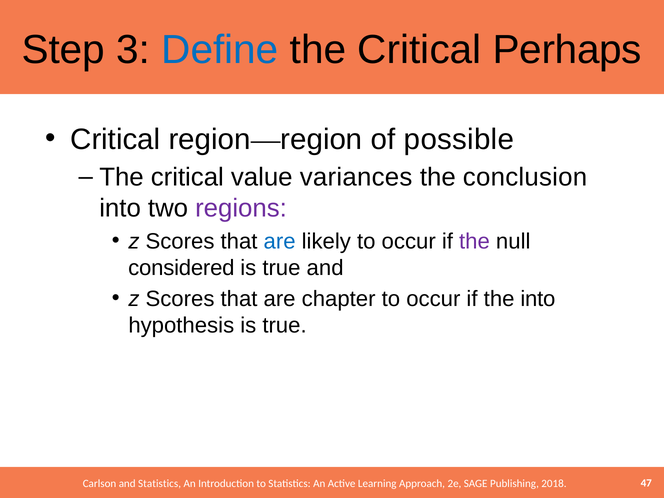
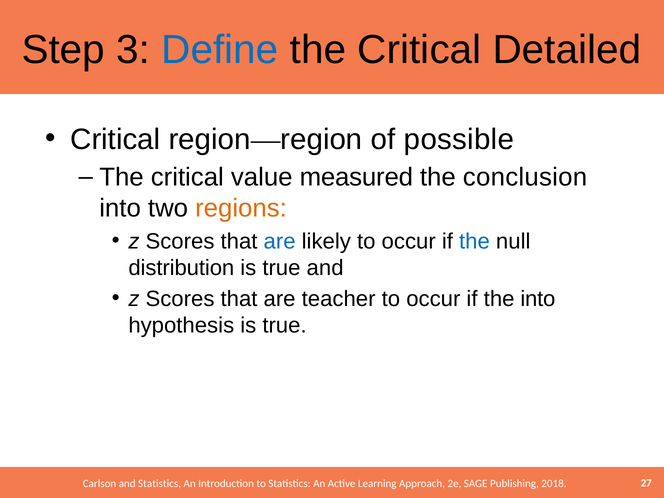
Perhaps: Perhaps -> Detailed (567, 50)
variances: variances -> measured (356, 177)
regions colour: purple -> orange (241, 208)
the colour: purple -> blue (474, 241)
considered: considered -> distribution (181, 268)
chapter: chapter -> teacher (339, 299)
47: 47 -> 27 (646, 483)
